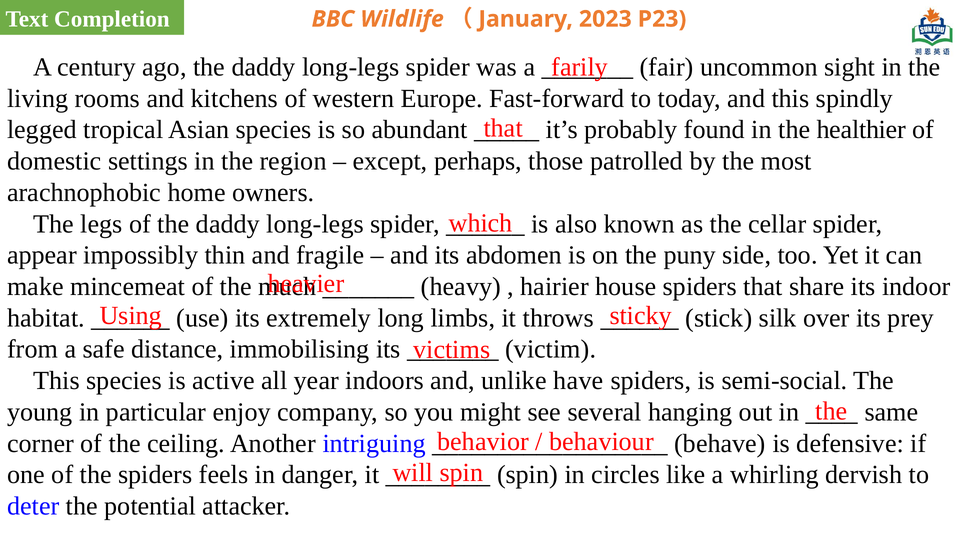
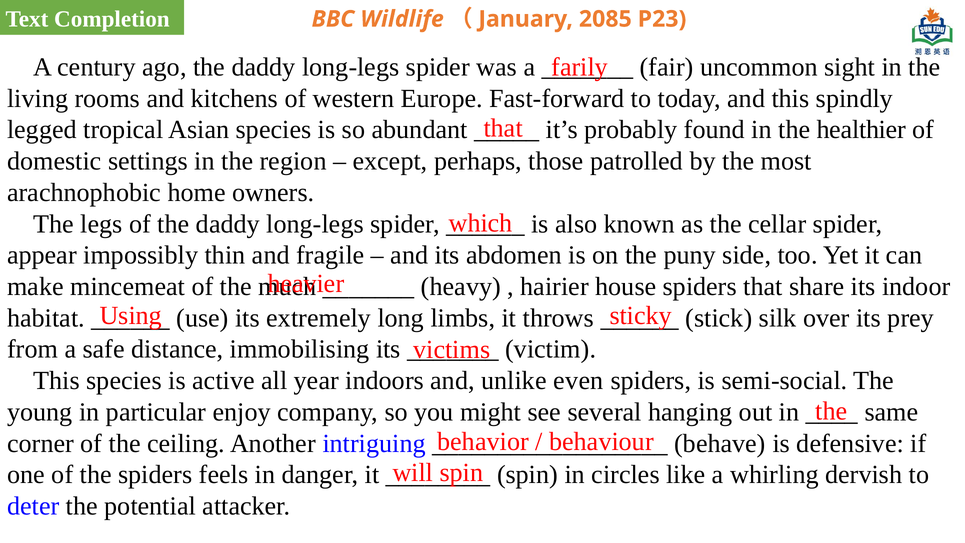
2023: 2023 -> 2085 (605, 19)
have: have -> even (578, 381)
